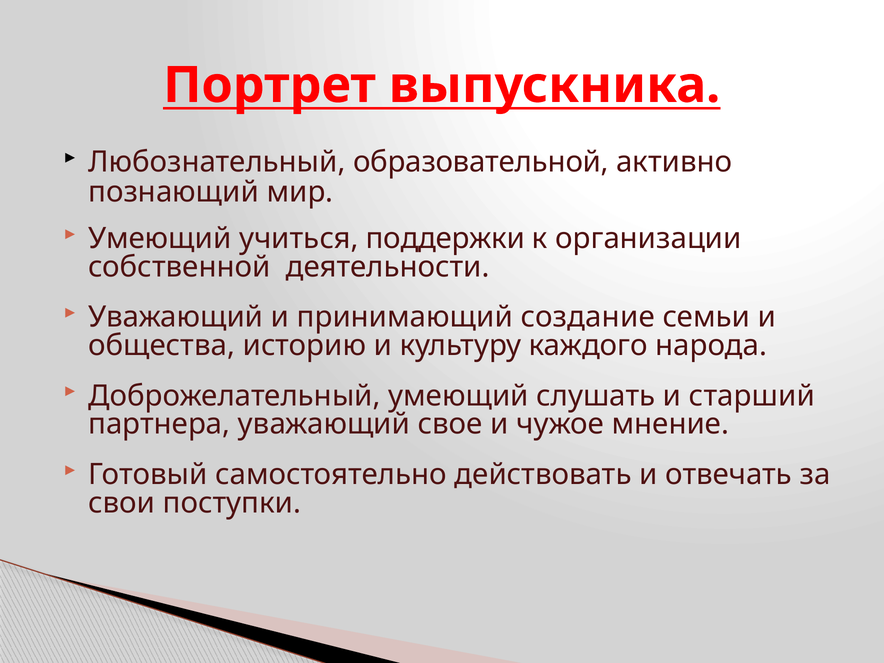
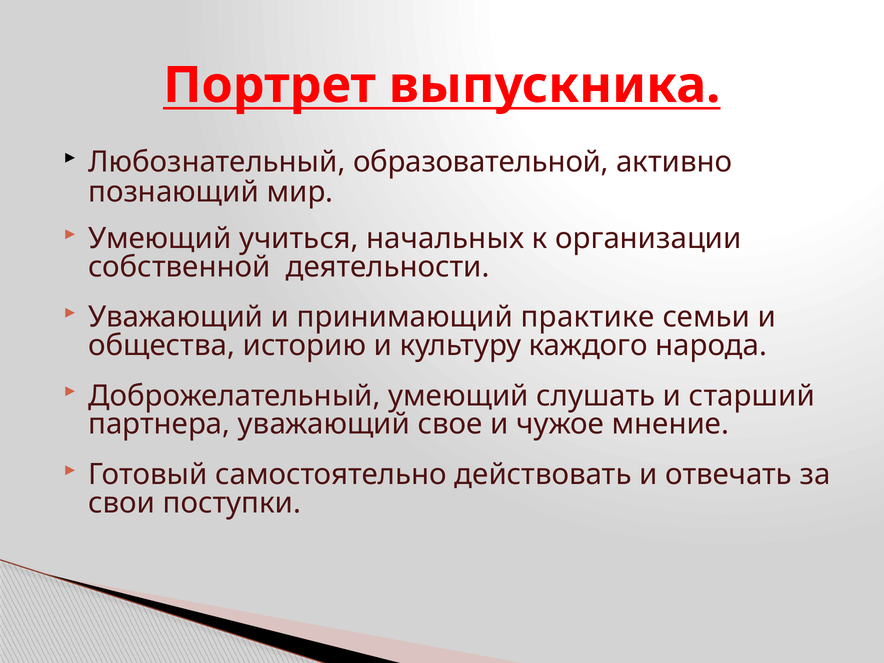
поддержки: поддержки -> начальных (445, 239)
создание: создание -> практике (588, 317)
